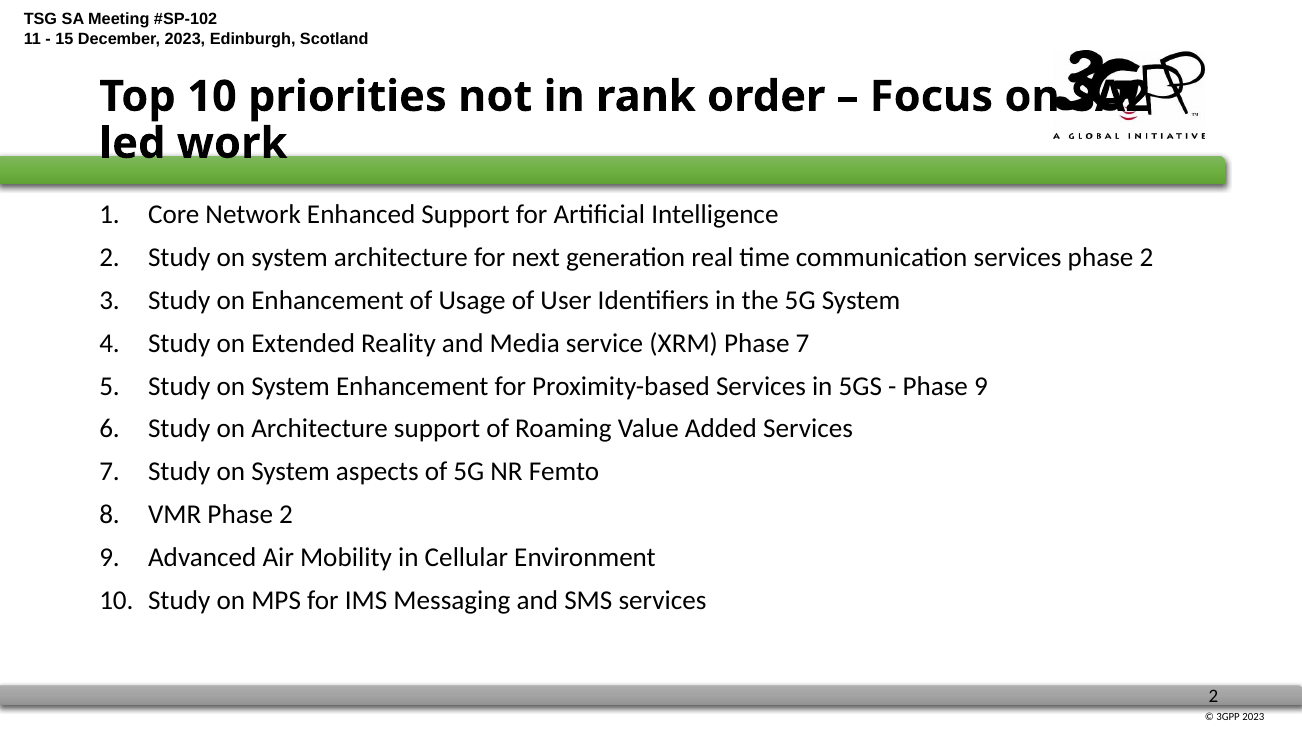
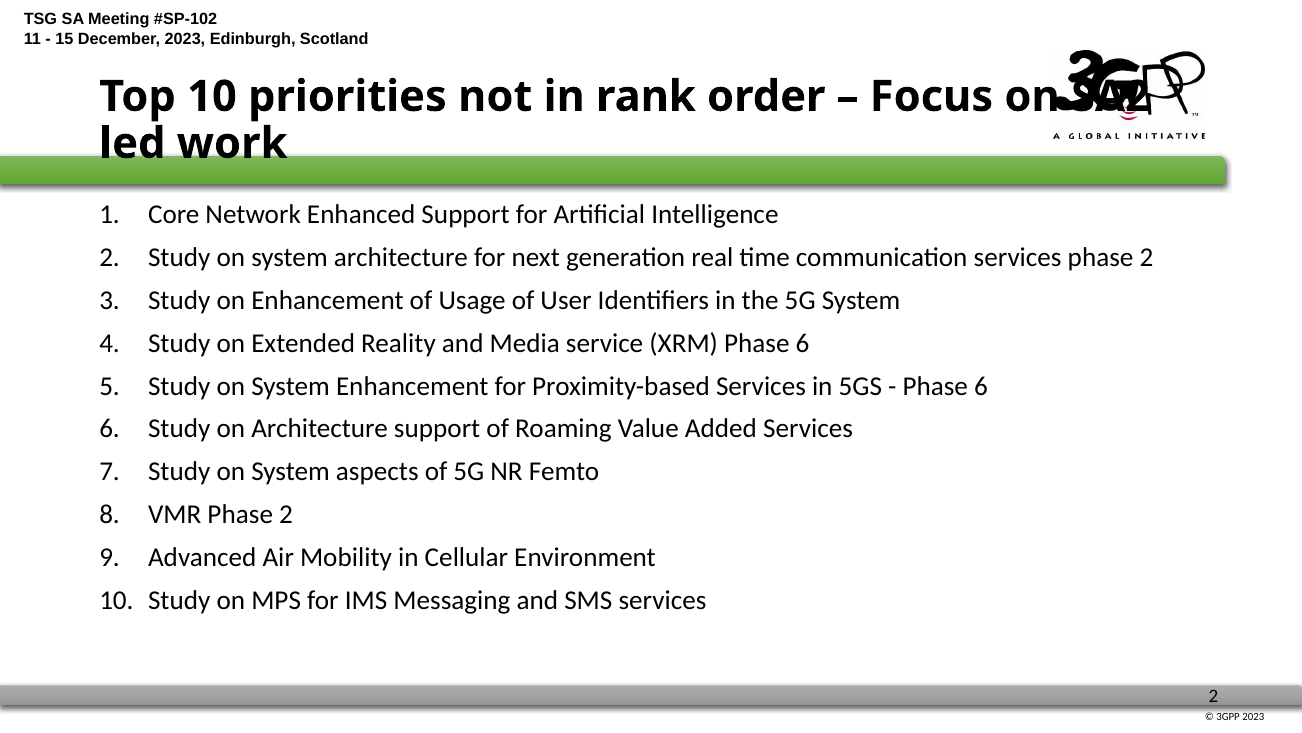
XRM Phase 7: 7 -> 6 (803, 343)
9: 9 -> 6 (981, 386)
